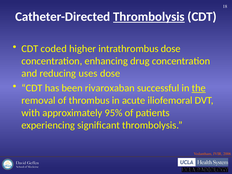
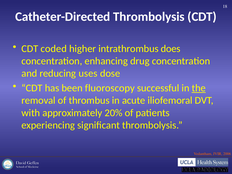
Thrombolysis underline: present -> none (149, 17)
intrathrombus dose: dose -> does (171, 49)
rivaroxaban: rivaroxaban -> fluoroscopy (110, 88)
95%: 95% -> 20% (114, 113)
